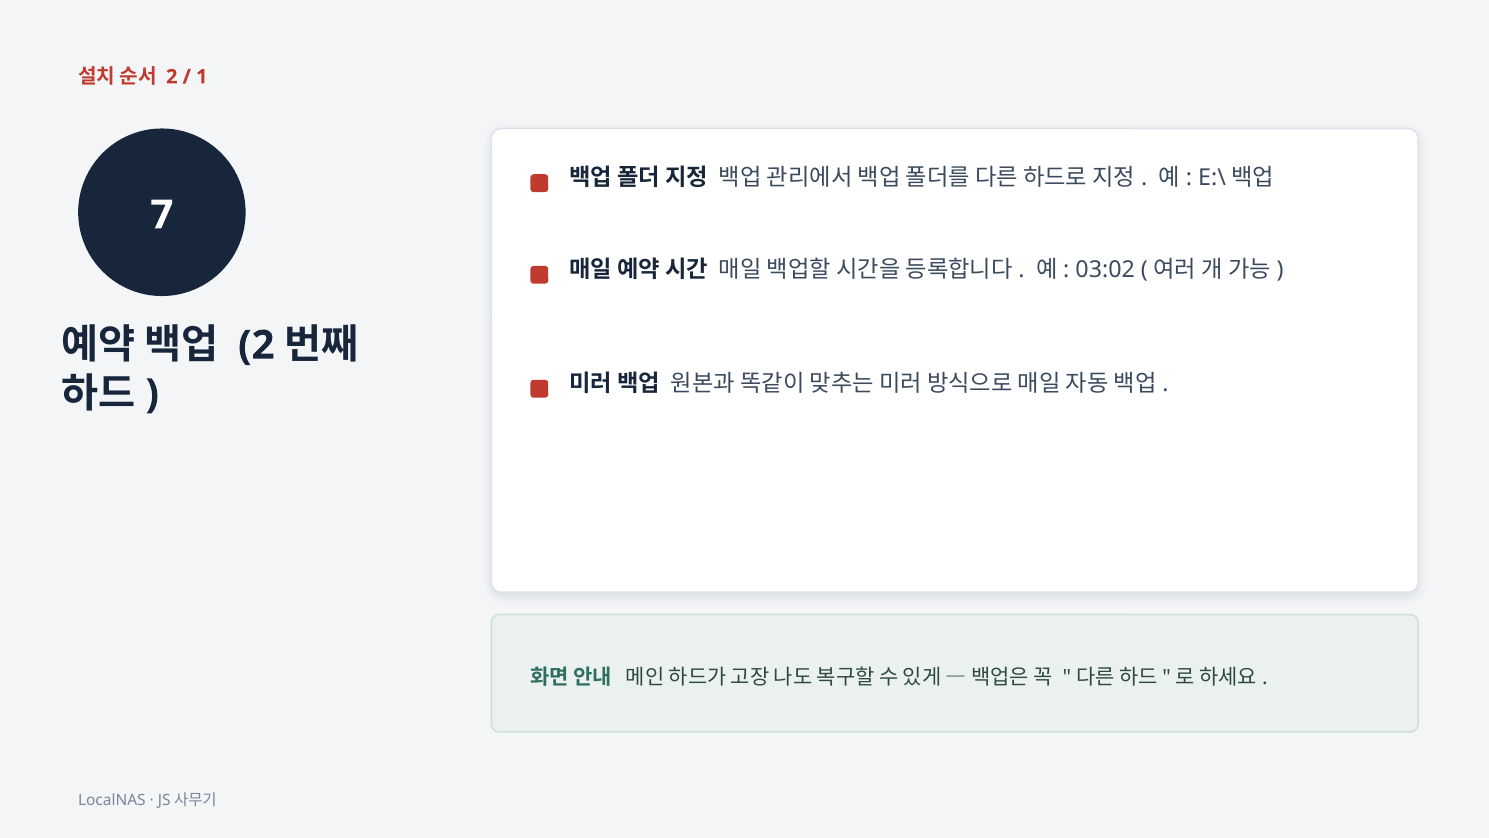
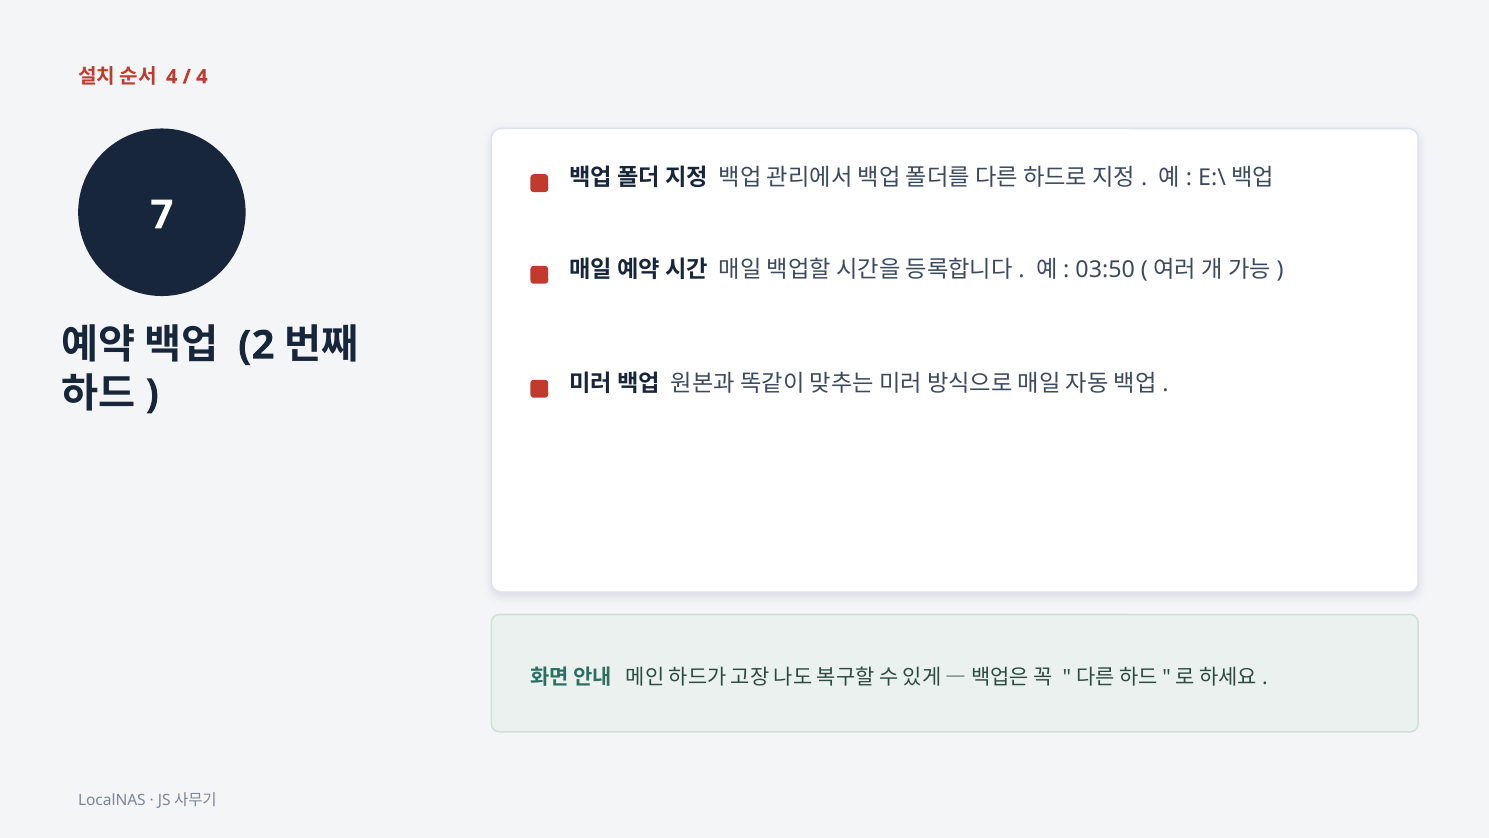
2: 2 -> 4 (172, 77)
1: 1 -> 4 (202, 77)
03:02: 03:02 -> 03:50 (1105, 269)
